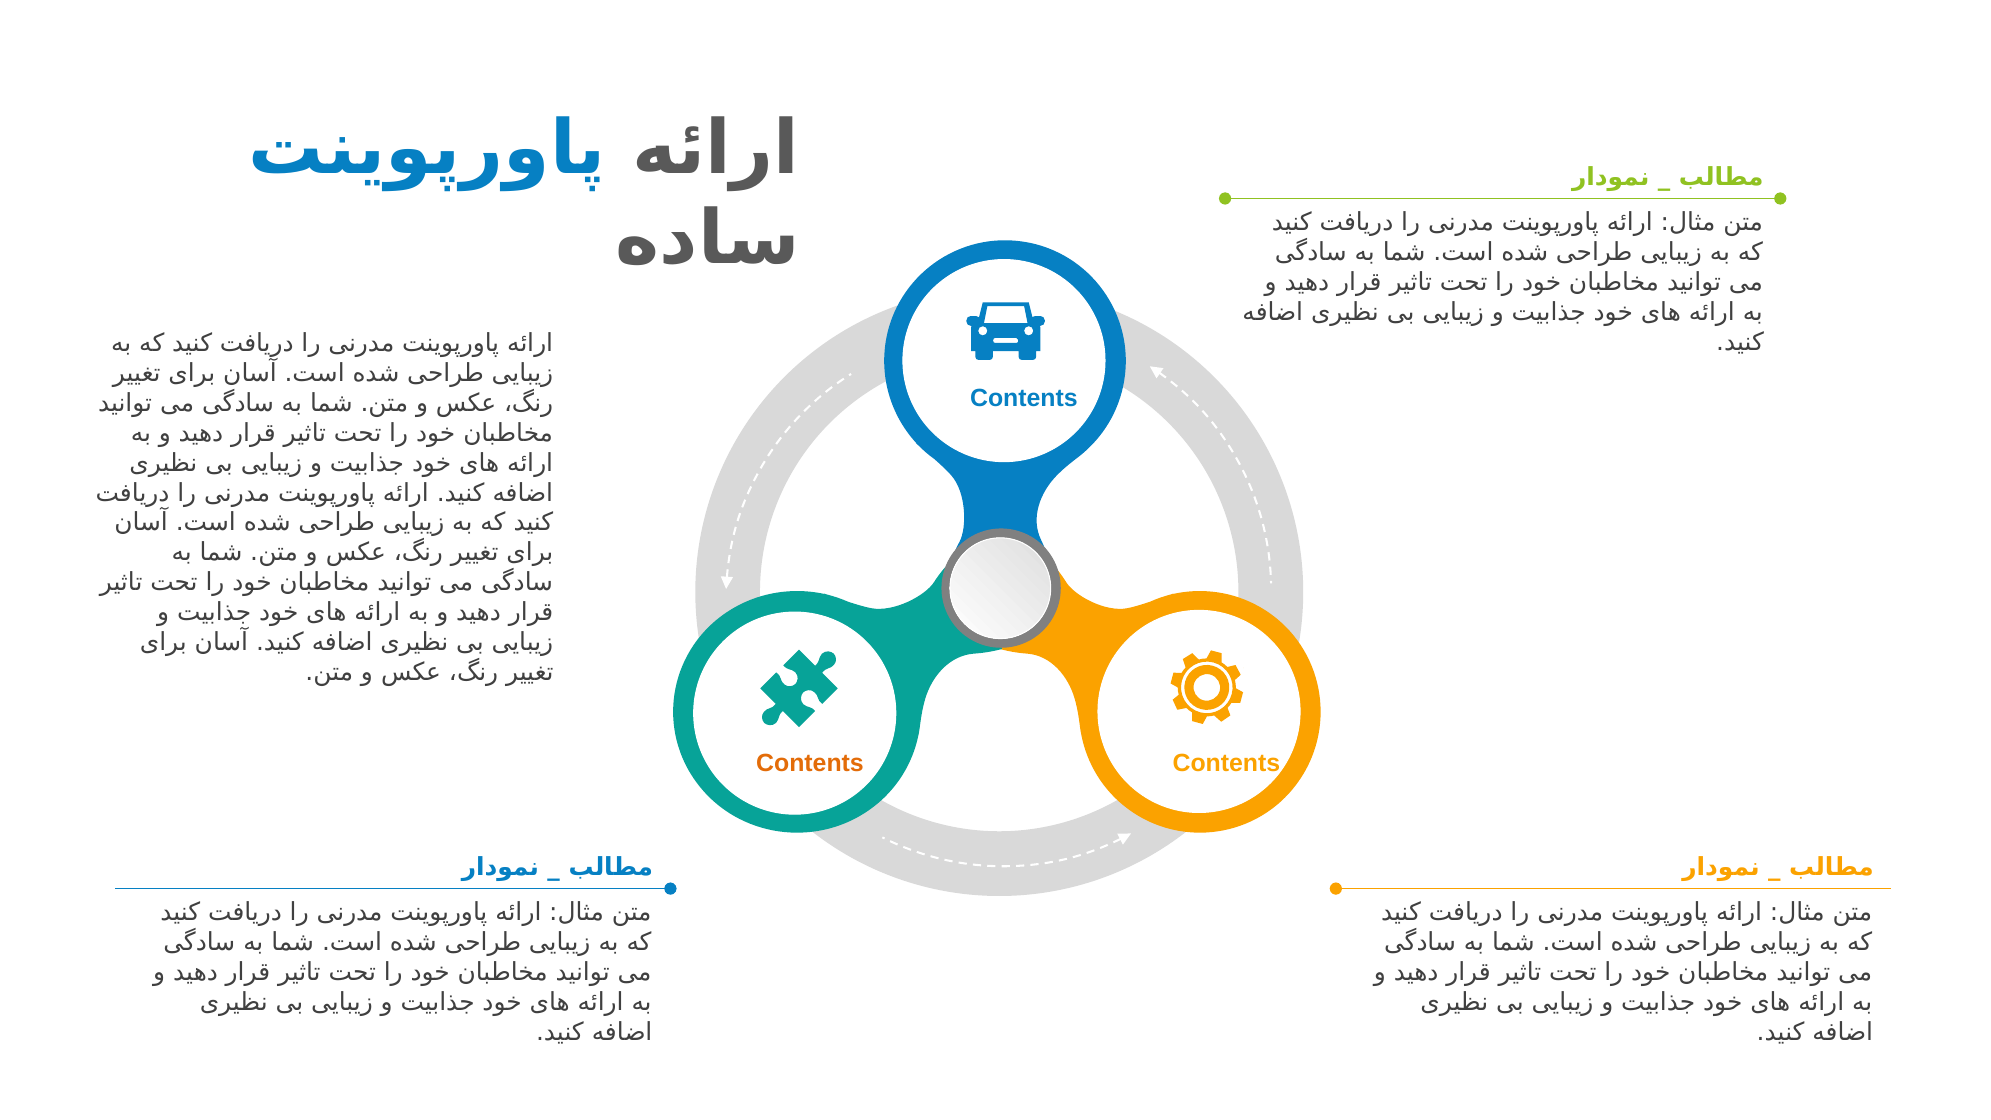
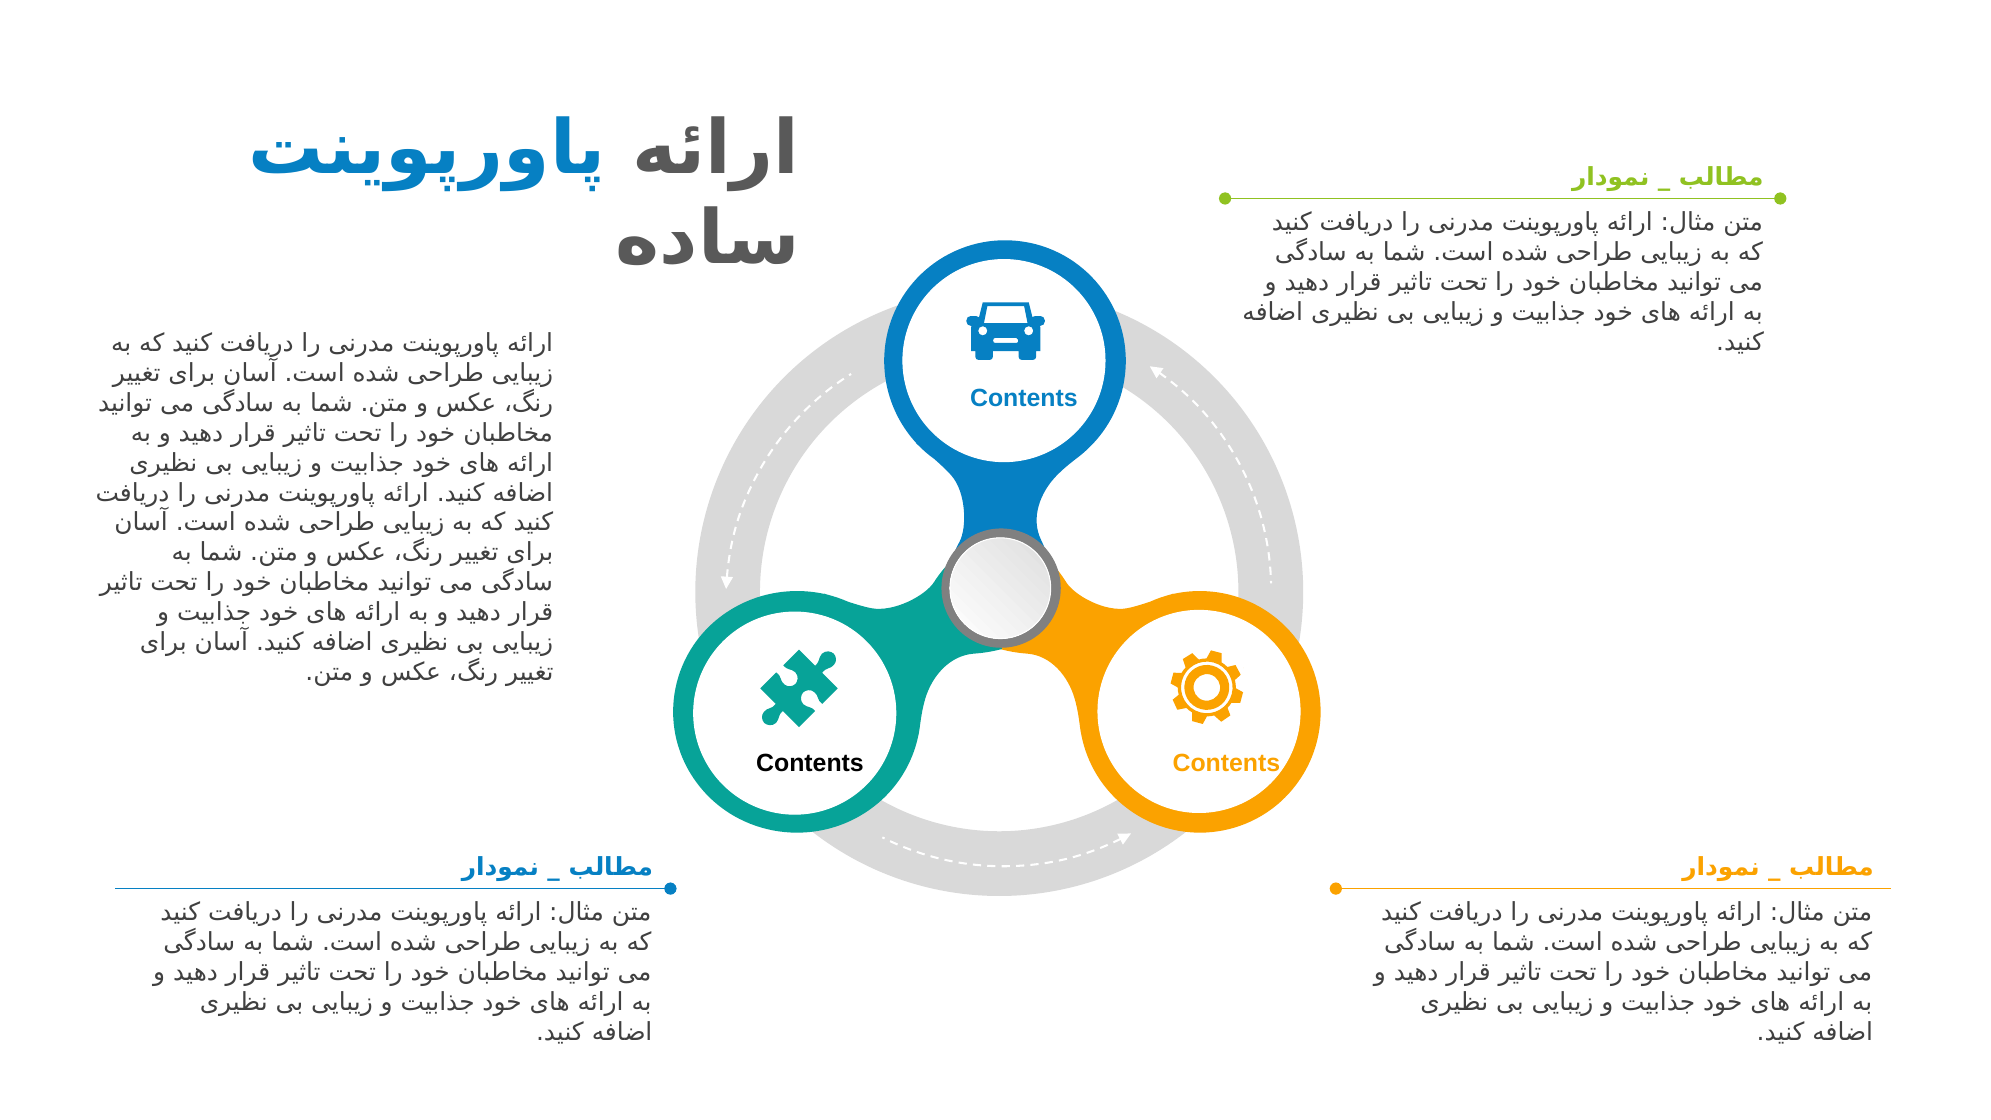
Contents colour: orange -> black (810, 764)
